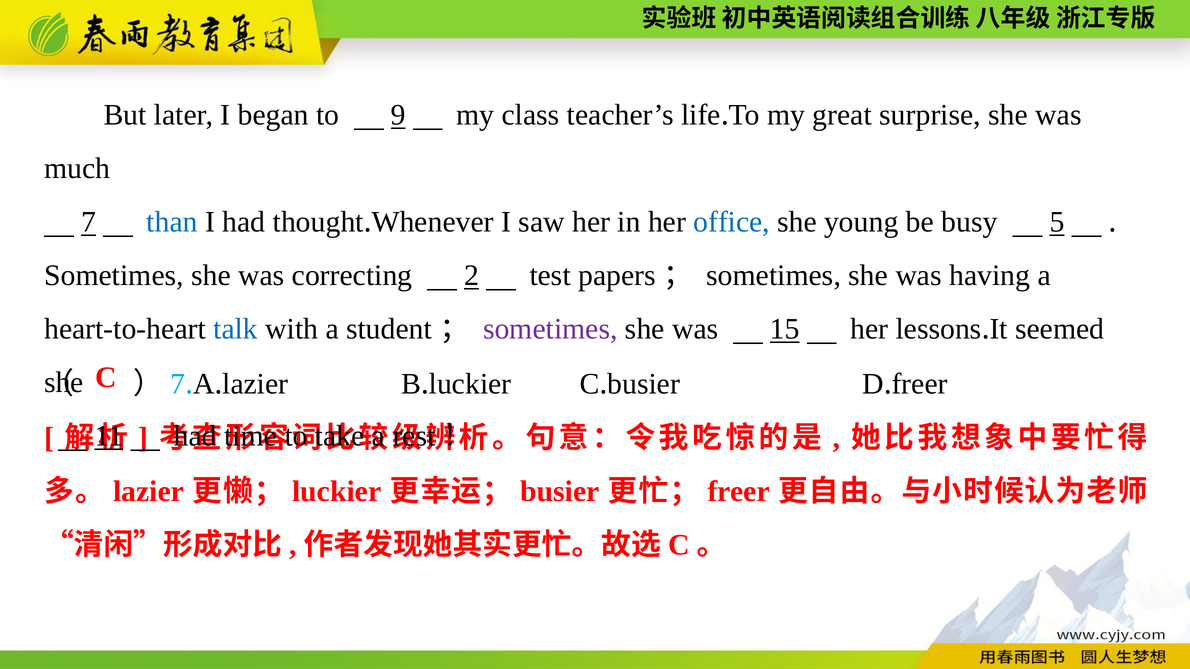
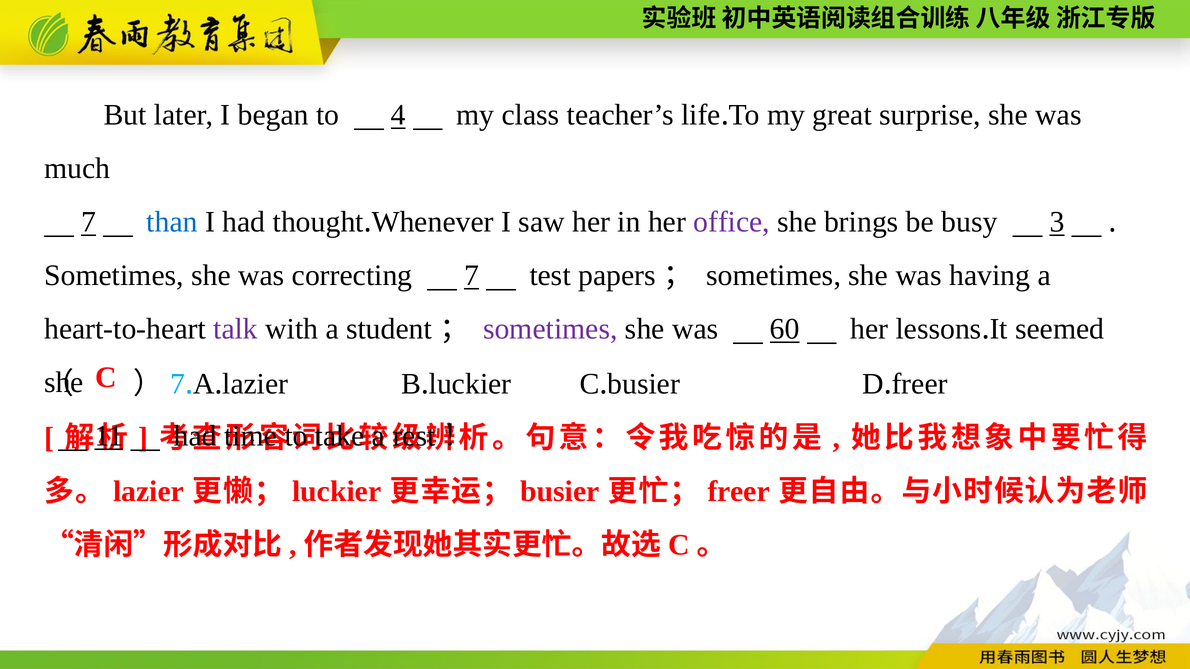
9: 9 -> 4 (398, 115)
office colour: blue -> purple (732, 222)
young: young -> brings (861, 222)
5: 5 -> 3 (1057, 222)
correcting 2: 2 -> 7 (472, 276)
talk colour: blue -> purple (236, 329)
15: 15 -> 60 (785, 329)
